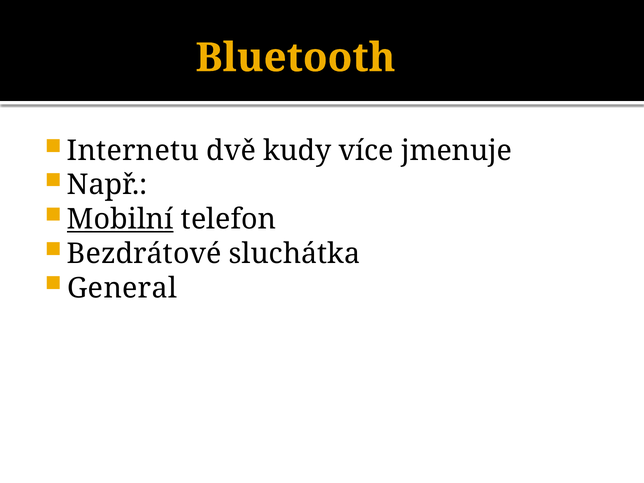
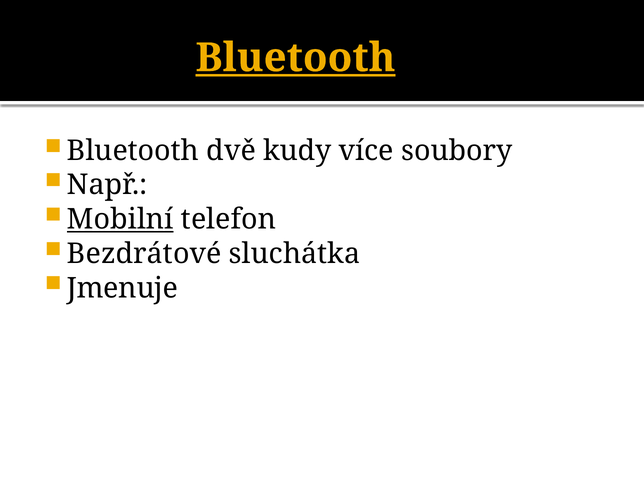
Bluetooth underline: none -> present (296, 58)
Internetu: Internetu -> Bluetooth (133, 151)
jmenuje: jmenuje -> soubory (457, 151)
General: General -> Jmenuje (122, 288)
